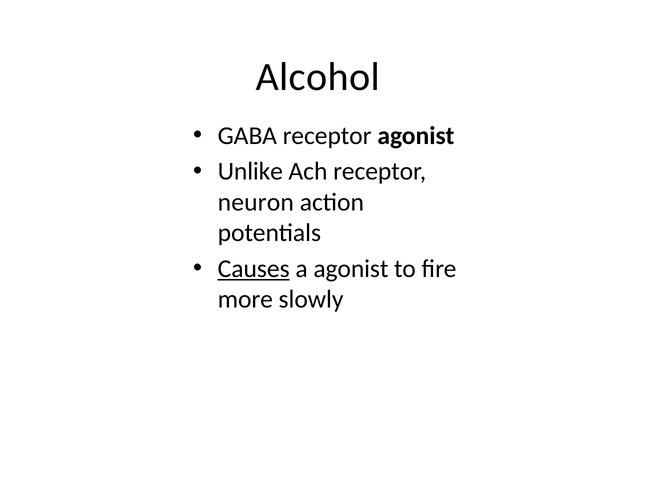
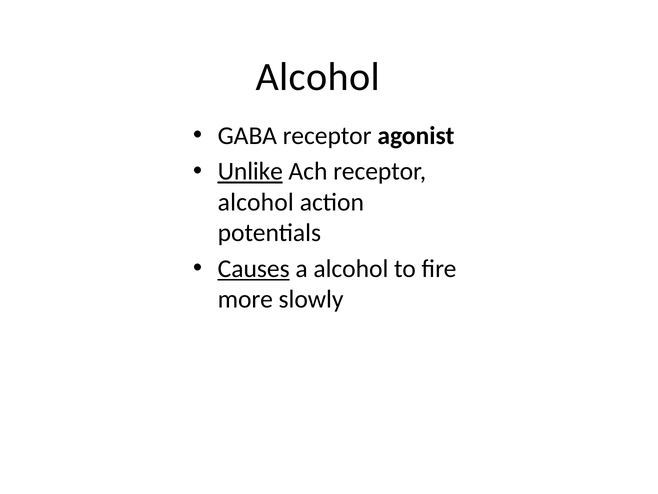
Unlike underline: none -> present (250, 171)
neuron: neuron -> alcohol (256, 202)
a agonist: agonist -> alcohol (351, 268)
